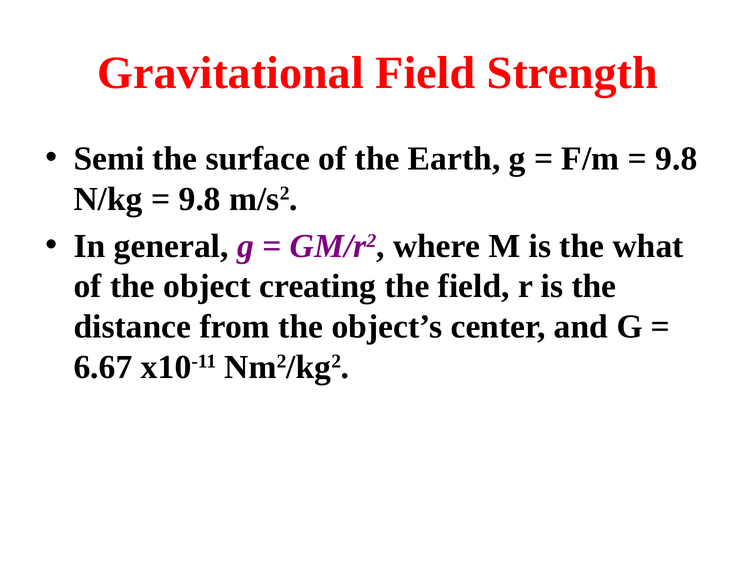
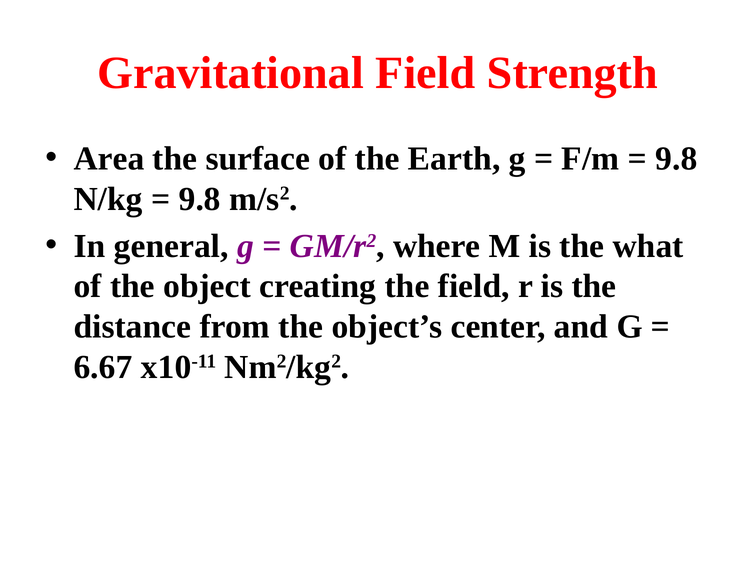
Semi: Semi -> Area (109, 159)
